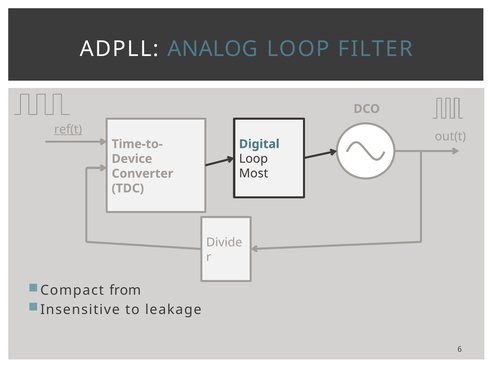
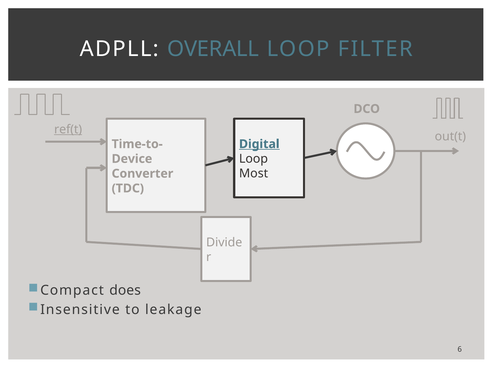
ANALOG: ANALOG -> OVERALL (213, 49)
Digital underline: none -> present (259, 144)
from: from -> does (125, 291)
